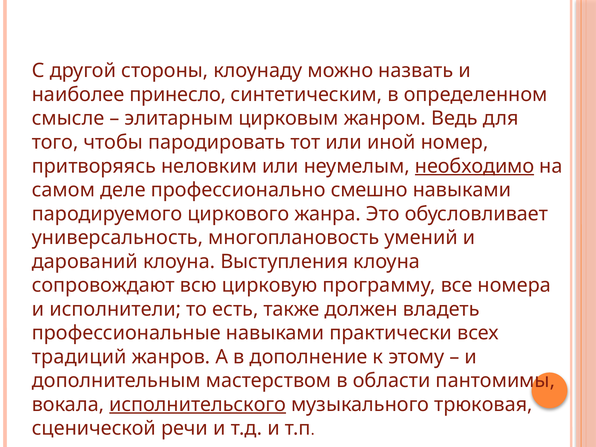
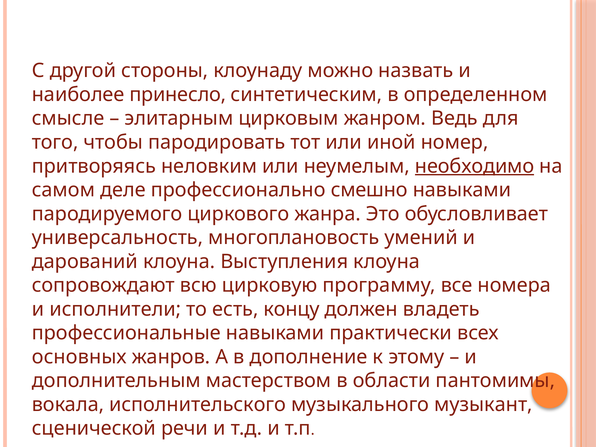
также: также -> концу (292, 309)
традиций: традиций -> основных (79, 357)
исполнительского underline: present -> none (198, 405)
трюковая: трюковая -> музыкант (483, 405)
